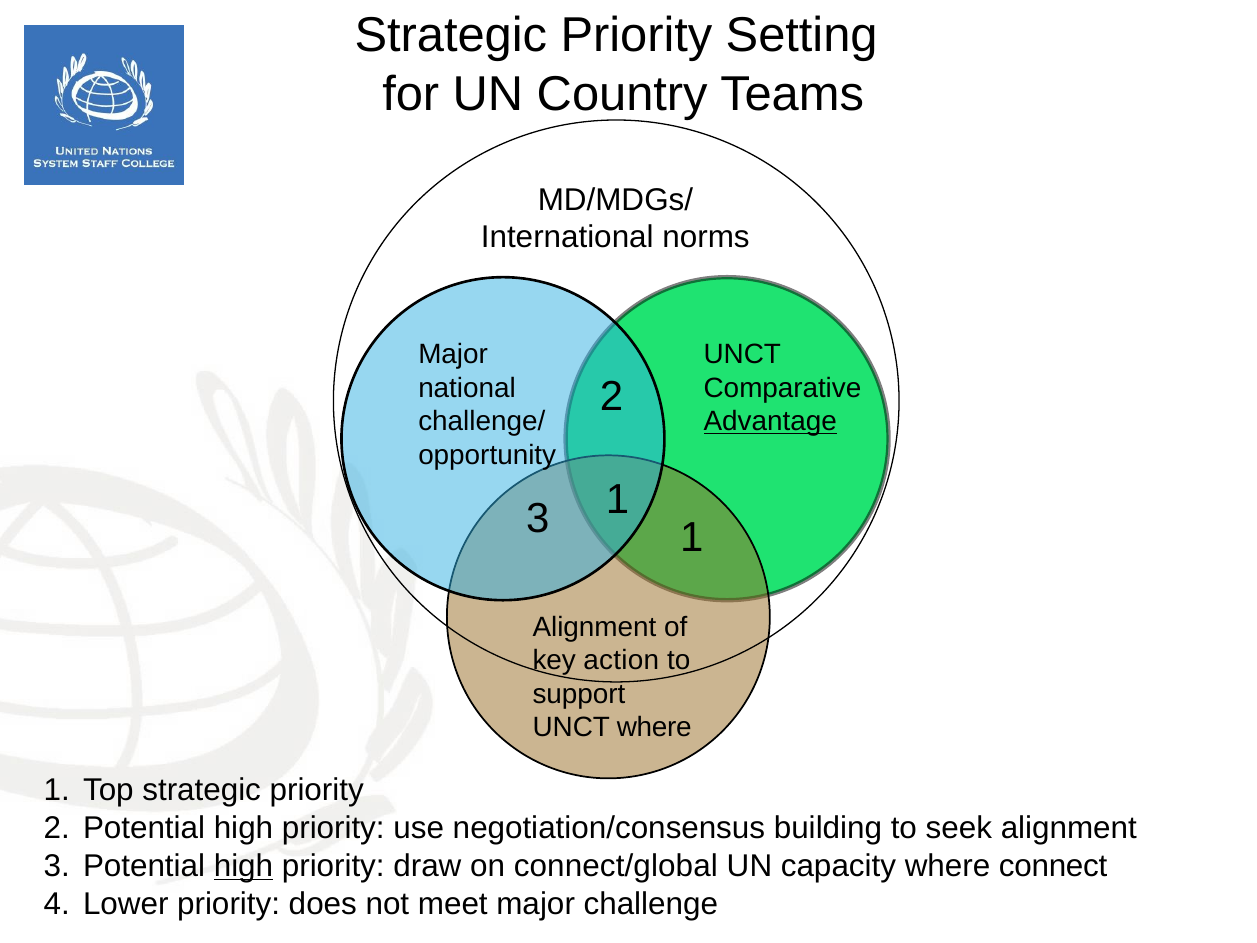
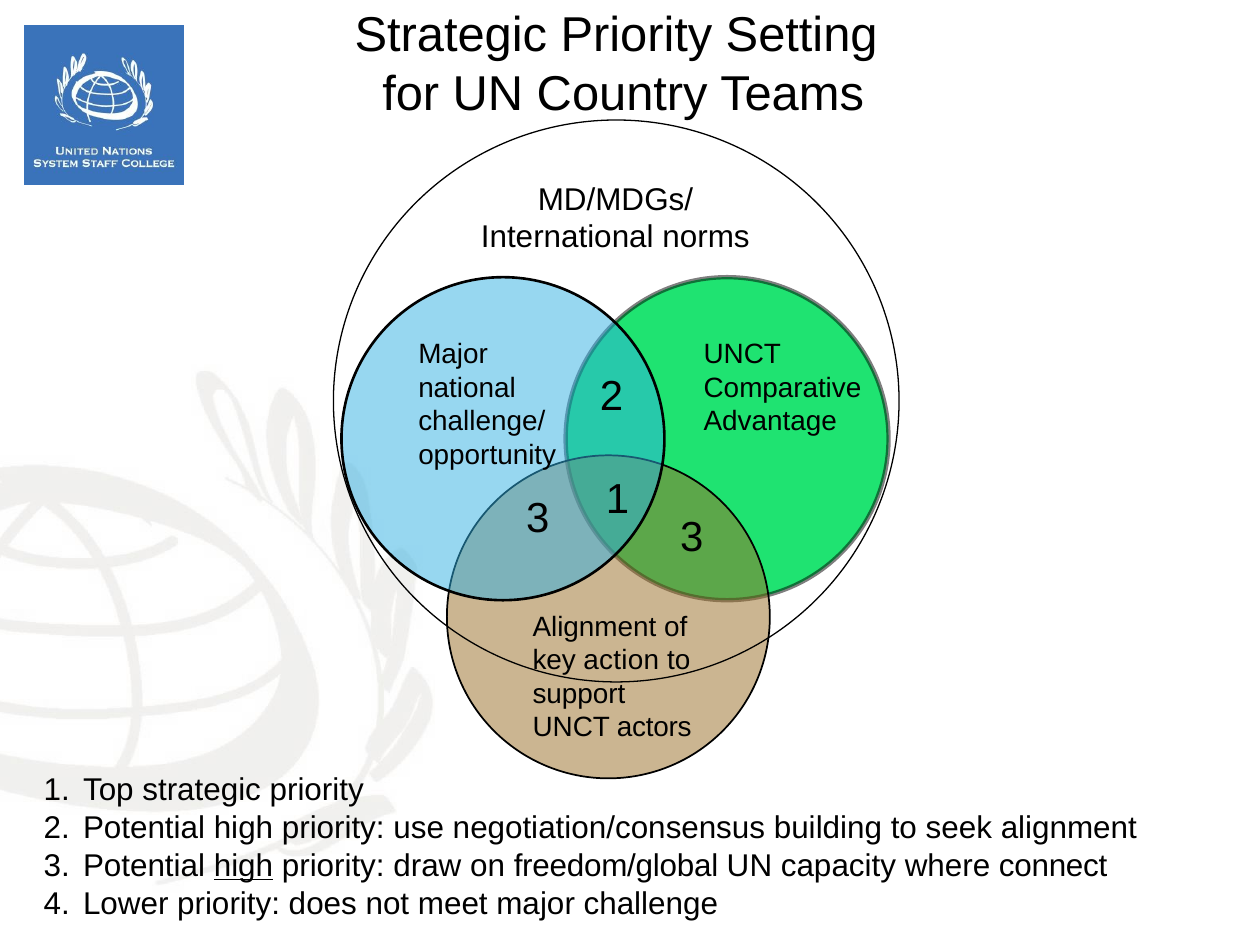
Advantage underline: present -> none (770, 421)
3 1: 1 -> 3 (692, 538)
UNCT where: where -> actors (654, 727)
connect/global: connect/global -> freedom/global (616, 866)
